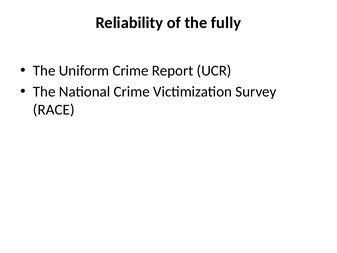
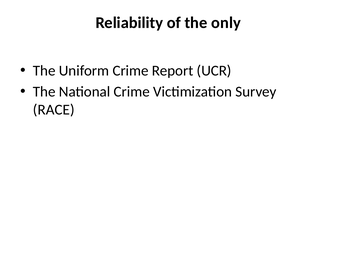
fully: fully -> only (226, 23)
